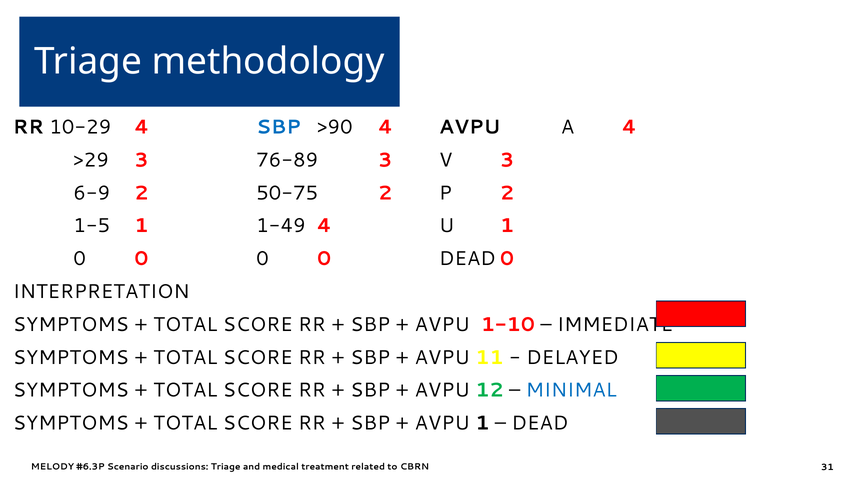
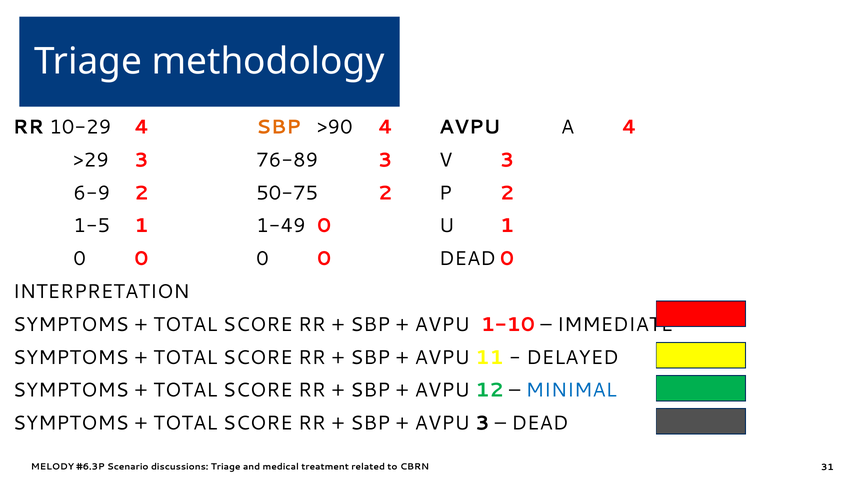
SBP colour: blue -> orange (279, 127)
1-49 4: 4 -> 0 (324, 226)
AVPU 1: 1 -> 3 (482, 423)
